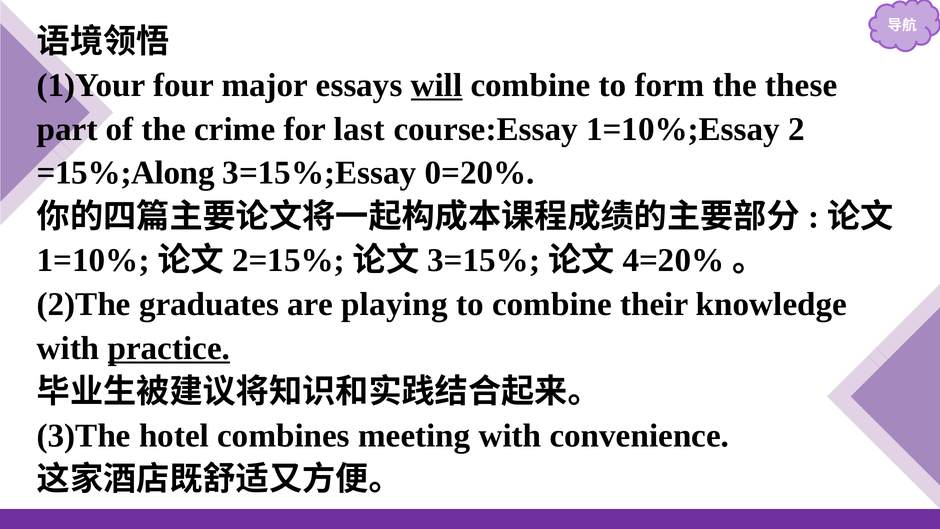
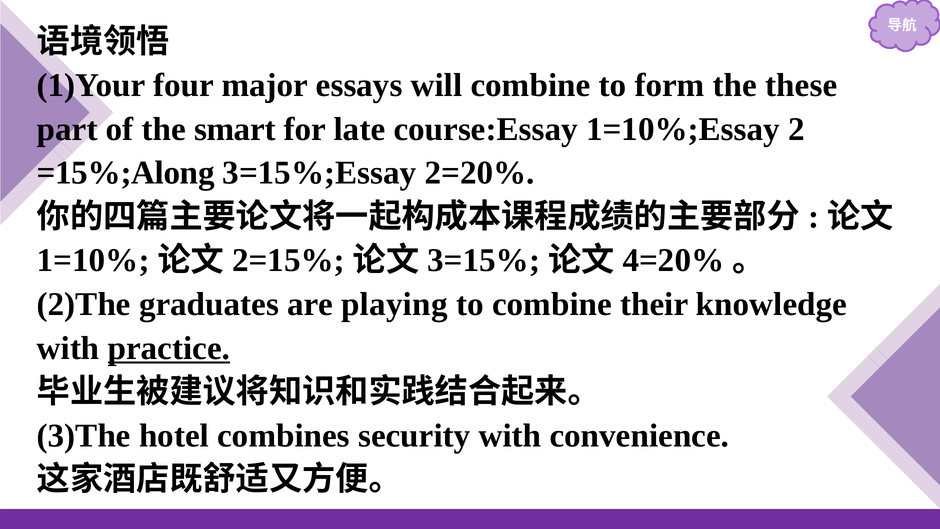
will underline: present -> none (437, 85)
crime: crime -> smart (235, 129)
last: last -> late (359, 129)
0=20%: 0=20% -> 2=20% (480, 173)
meeting: meeting -> security (414, 435)
